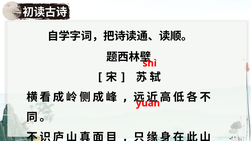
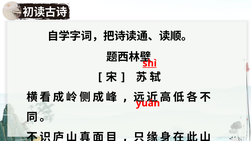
shì underline: none -> present (150, 63)
